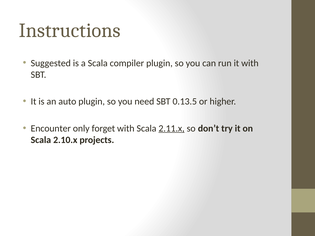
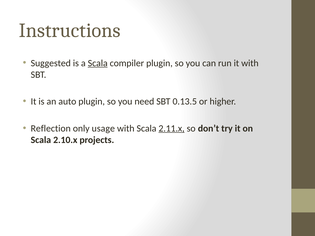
Scala underline: none -> present (98, 63)
Encounter: Encounter -> Reflection (51, 129)
forget: forget -> usage (103, 129)
